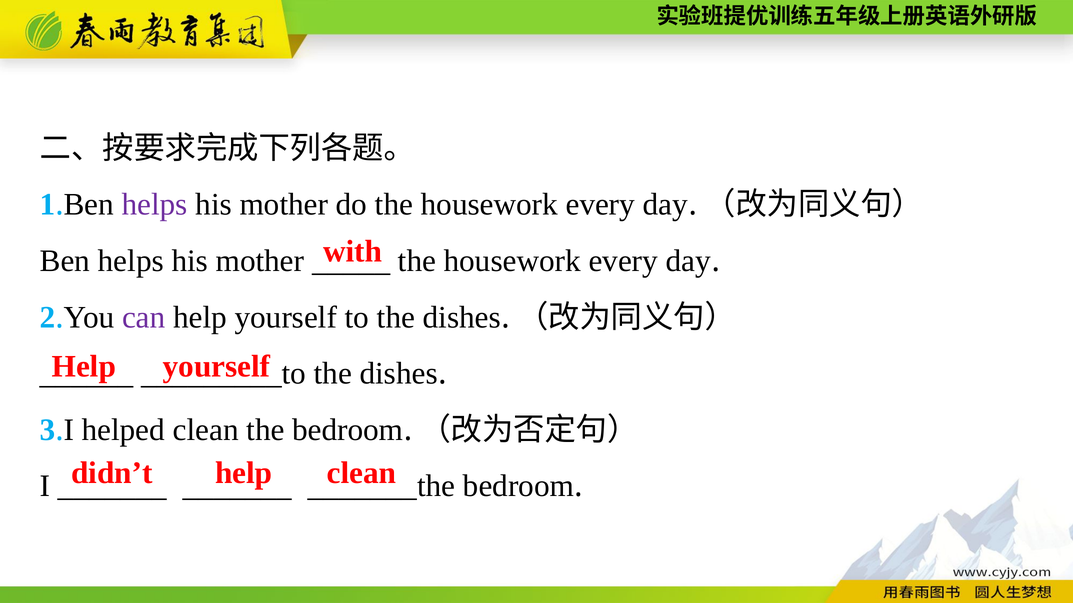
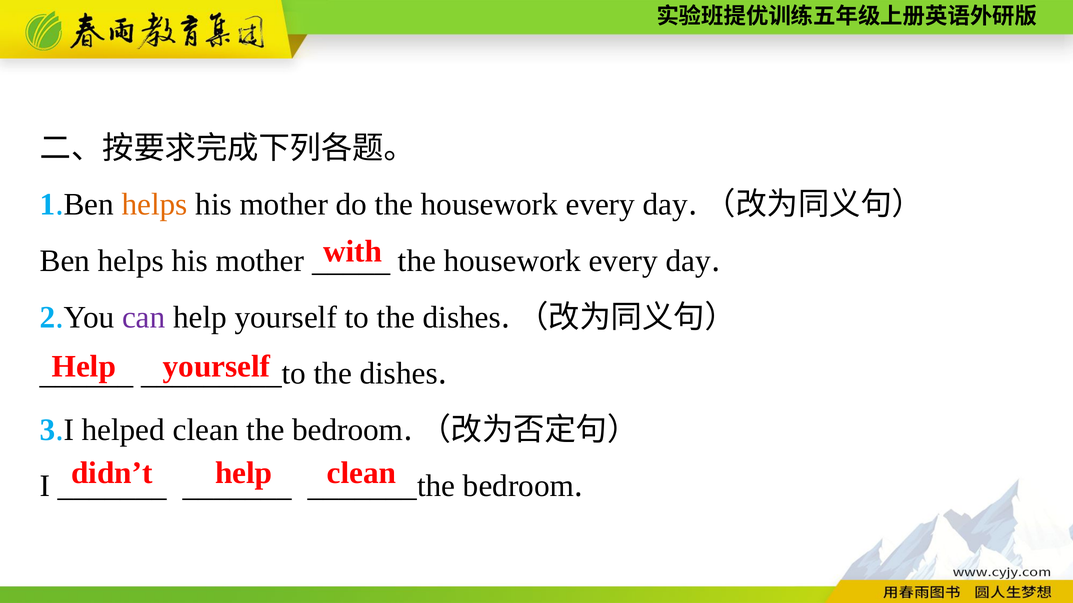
helps colour: purple -> orange (155, 205)
